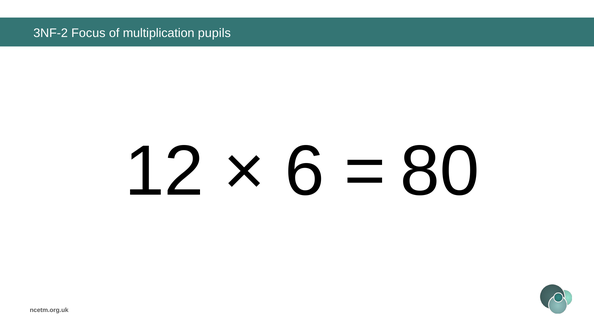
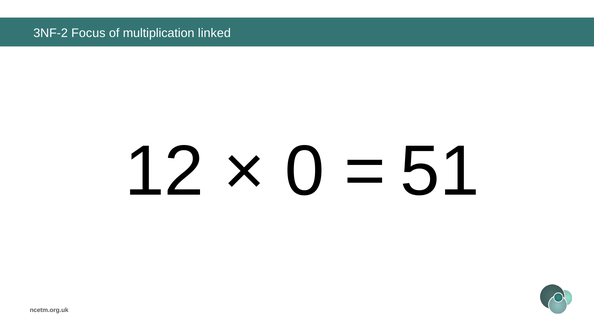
pupils: pupils -> linked (214, 33)
6: 6 -> 0 (305, 171)
80: 80 -> 51 (440, 171)
